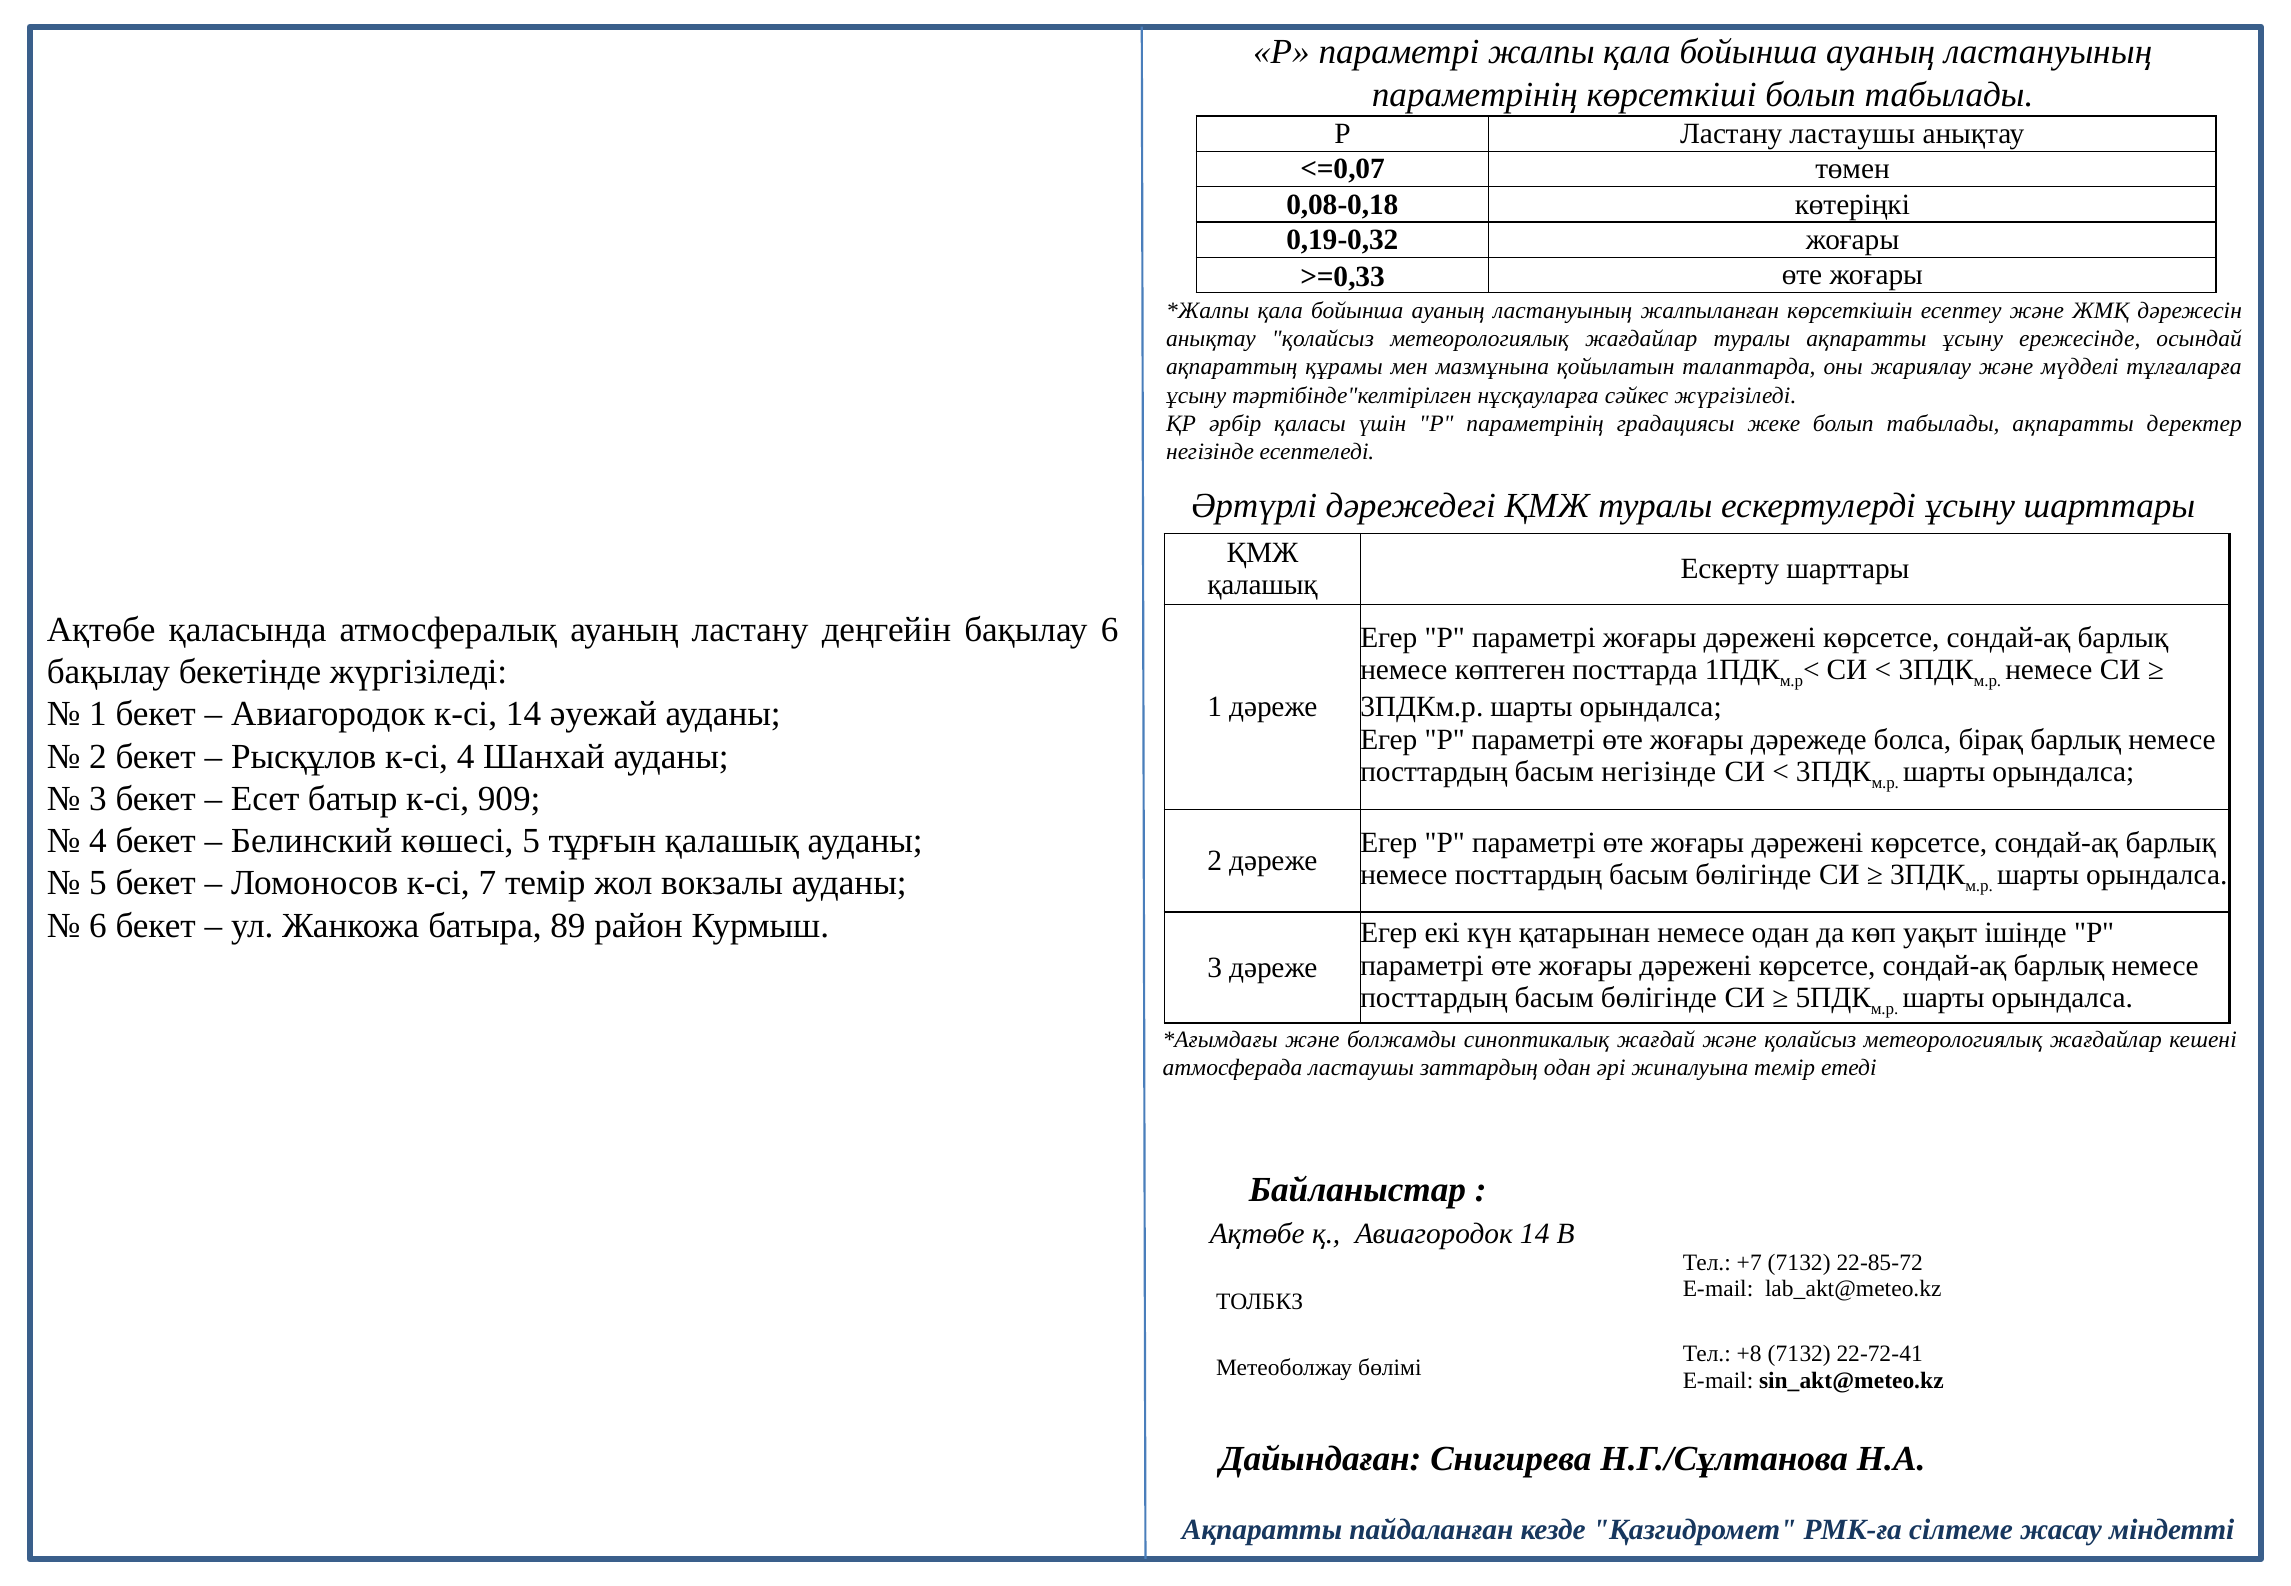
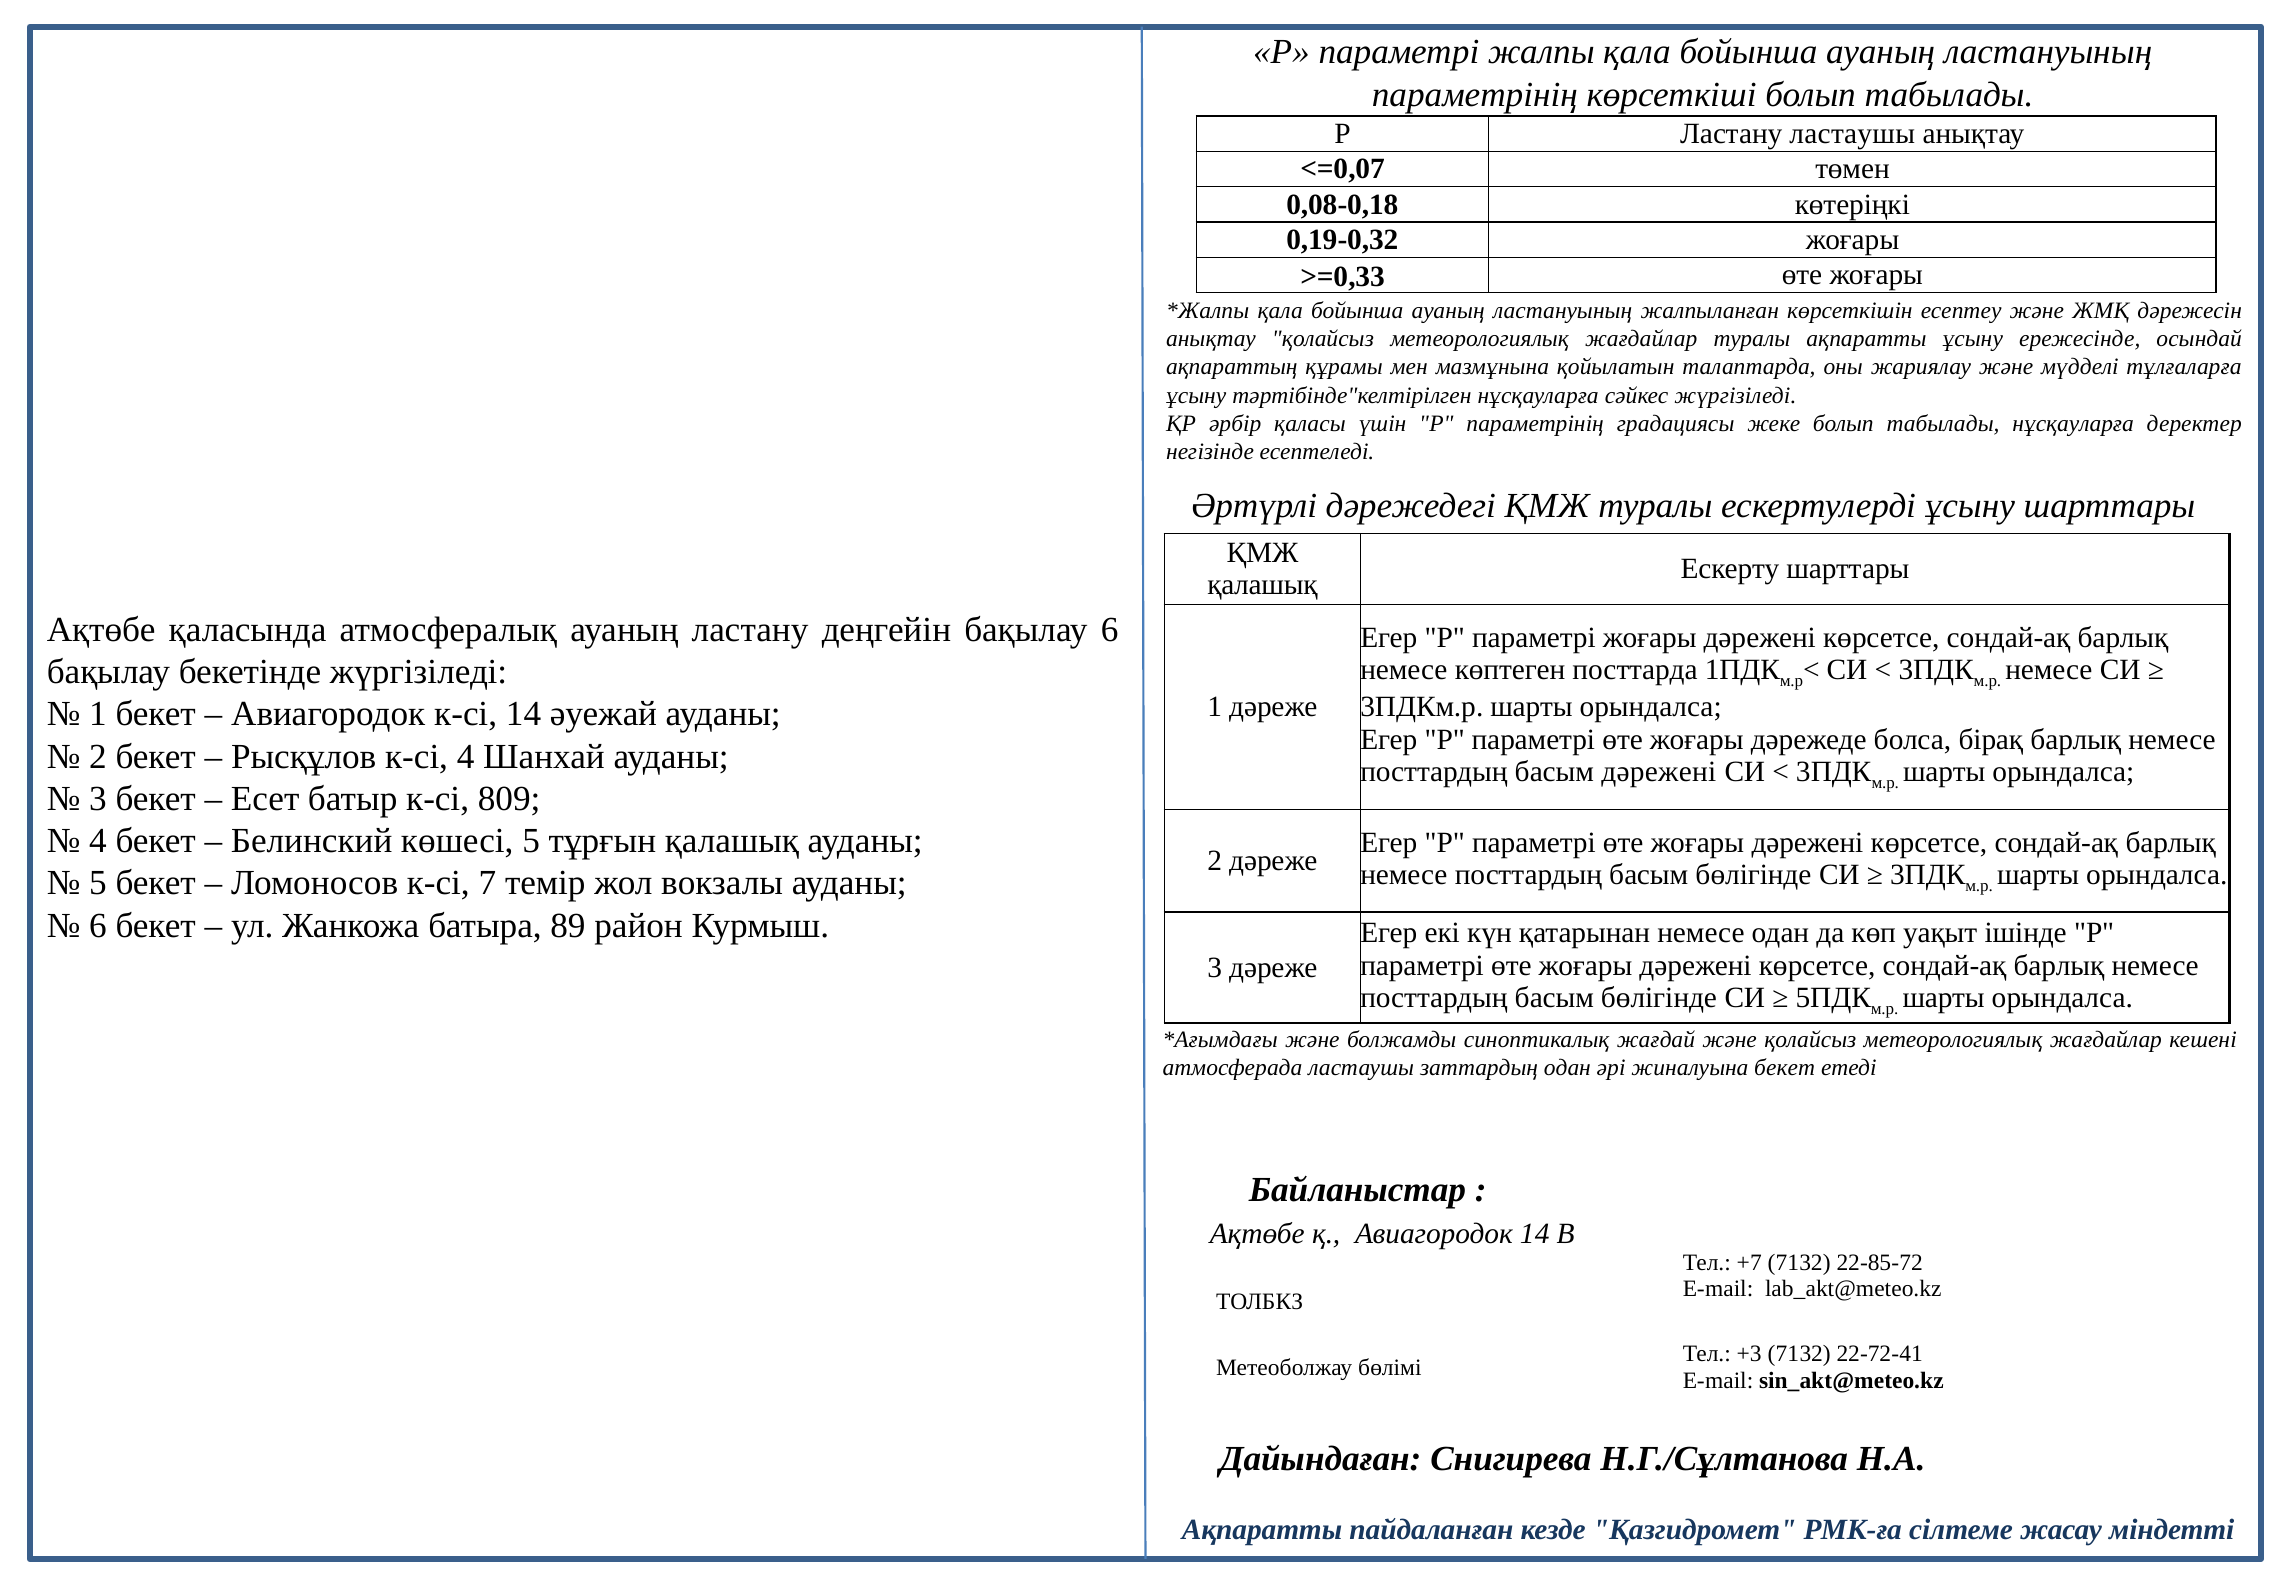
табылады ақпаратты: ақпаратты -> нұсқауларға (2073, 423)
басым негізінде: негізінде -> дәрежені (1659, 772)
909: 909 -> 809 (509, 799)
жиналуына темір: темір -> бекет (1785, 1068)
+8: +8 -> +3 (1749, 1354)
